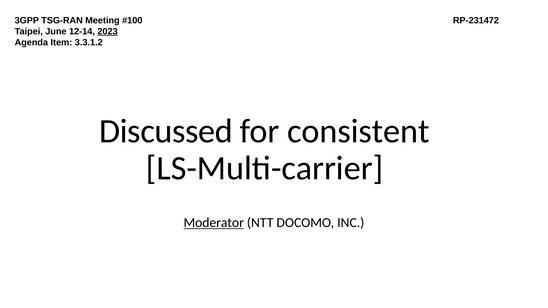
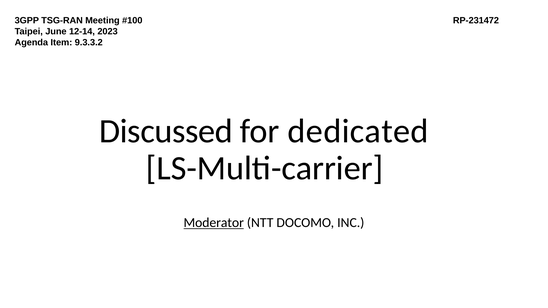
2023 underline: present -> none (108, 31)
3.3.1.2: 3.3.1.2 -> 9.3.3.2 (89, 42)
consistent: consistent -> dedicated (358, 131)
